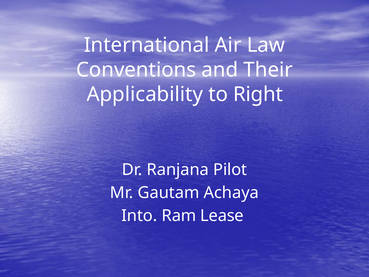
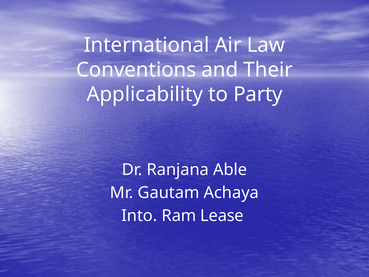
Right: Right -> Party (258, 94)
Pilot: Pilot -> Able (230, 170)
